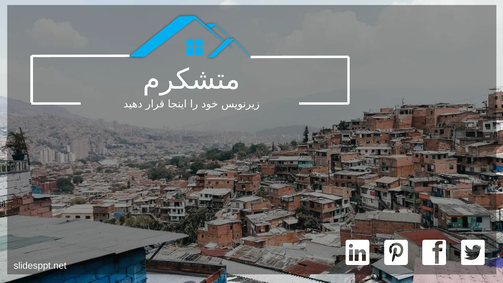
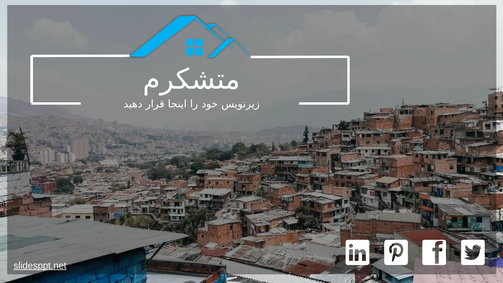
slidesppt.net underline: none -> present (40, 266)
